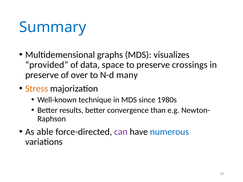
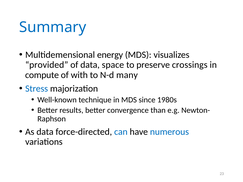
graphs: graphs -> energy (110, 55)
preserve: preserve -> compute (42, 75)
over: over -> with (79, 75)
Stress colour: orange -> blue (37, 89)
As able: able -> data (45, 132)
can colour: purple -> blue (121, 132)
